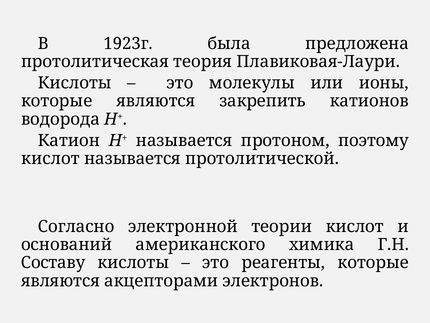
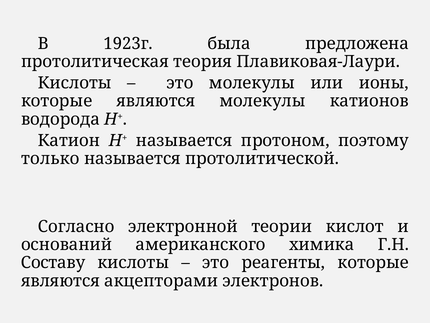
являются закрепить: закрепить -> молекулы (262, 101)
кислот: кислот -> только (50, 158)
